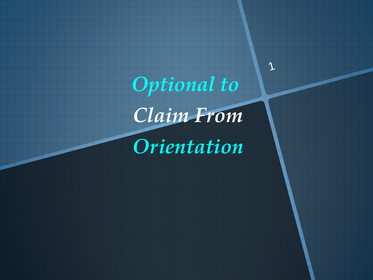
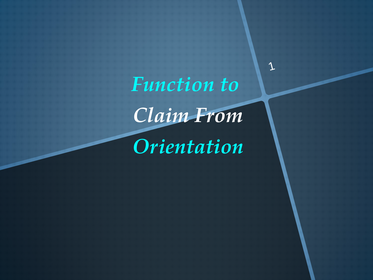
Optional: Optional -> Function (173, 84)
